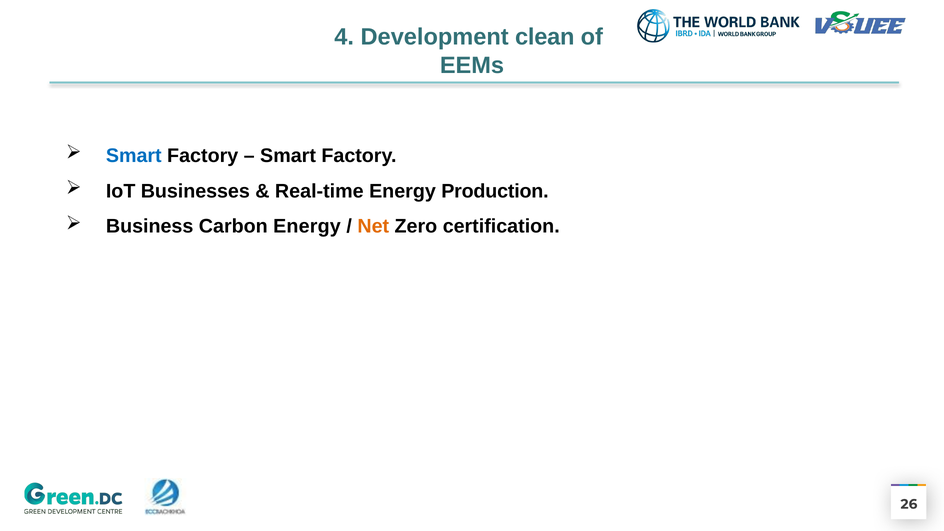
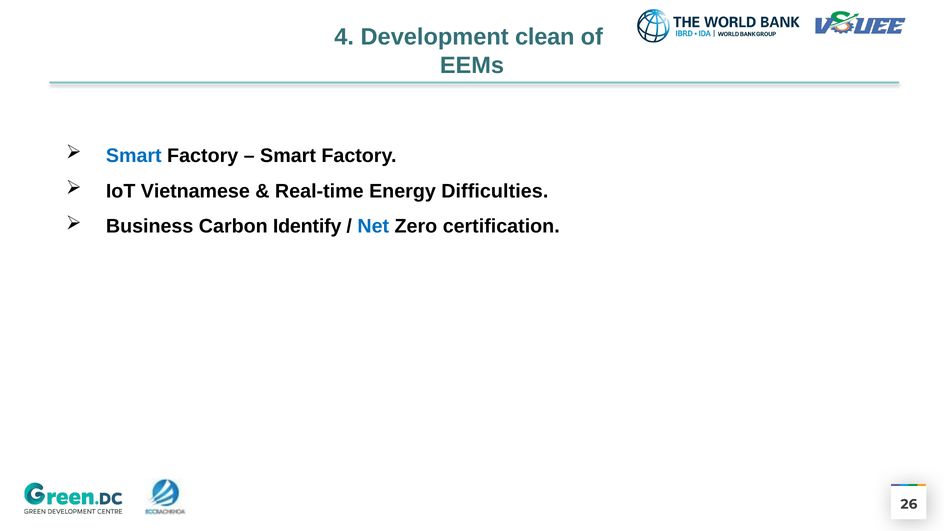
Businesses: Businesses -> Vietnamese (195, 191)
Production: Production -> Difficulties (495, 191)
Carbon Energy: Energy -> Identify (307, 226)
Net colour: orange -> blue (373, 226)
